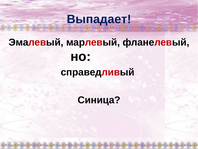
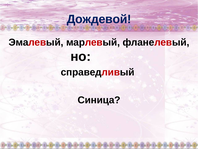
Выпадает: Выпадает -> Дождевой (99, 19)
